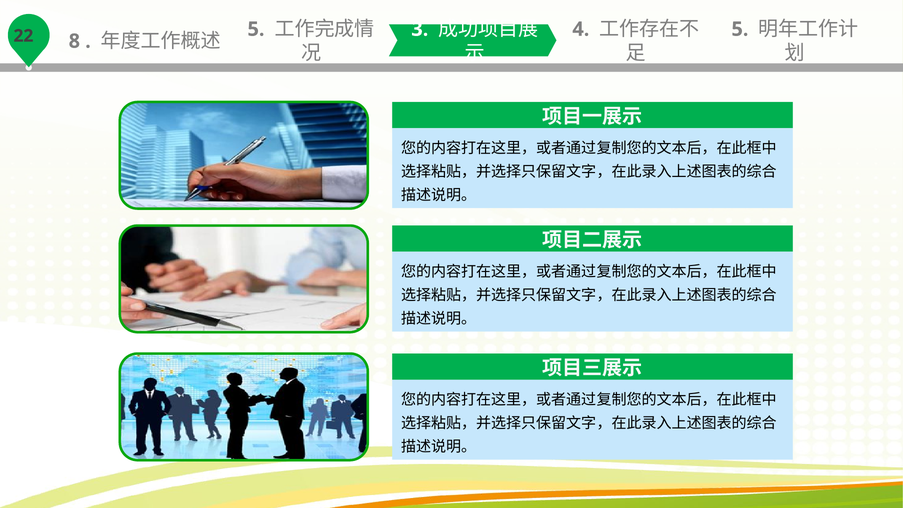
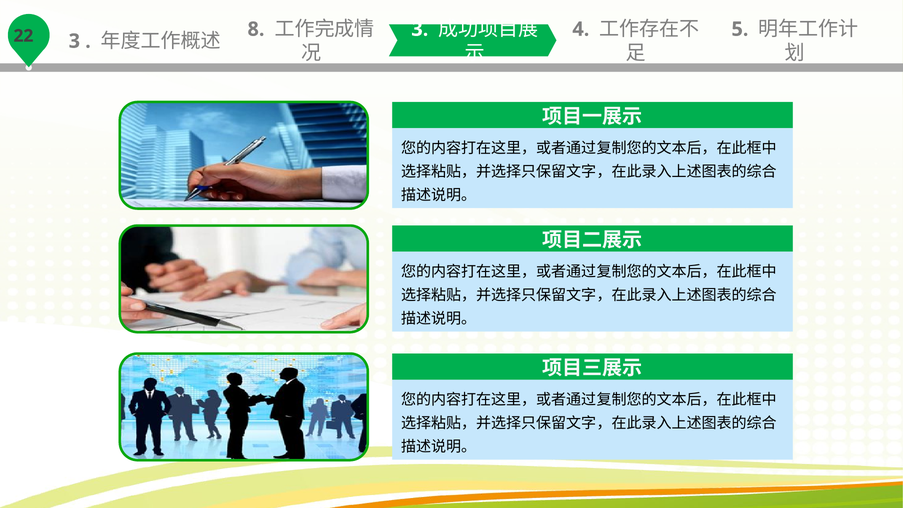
8: 8 -> 3 (74, 41)
5: 5 -> 8 (256, 29)
